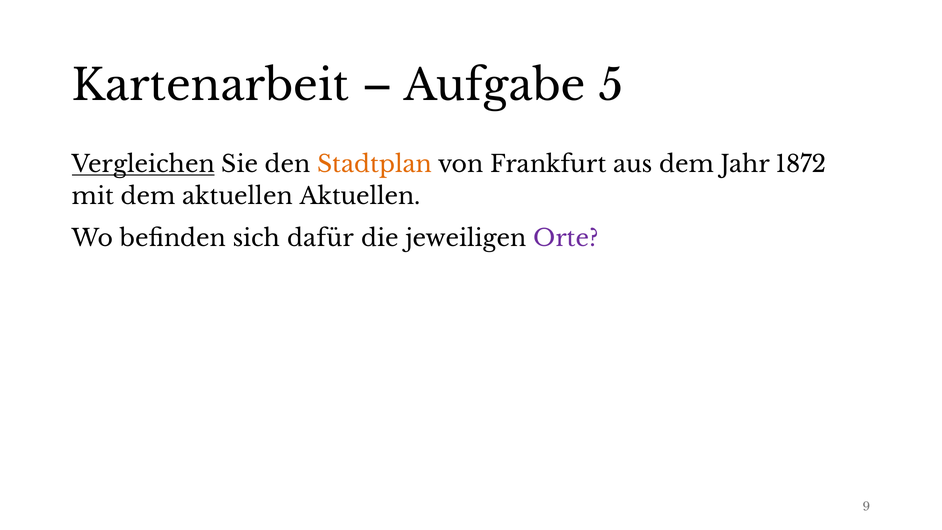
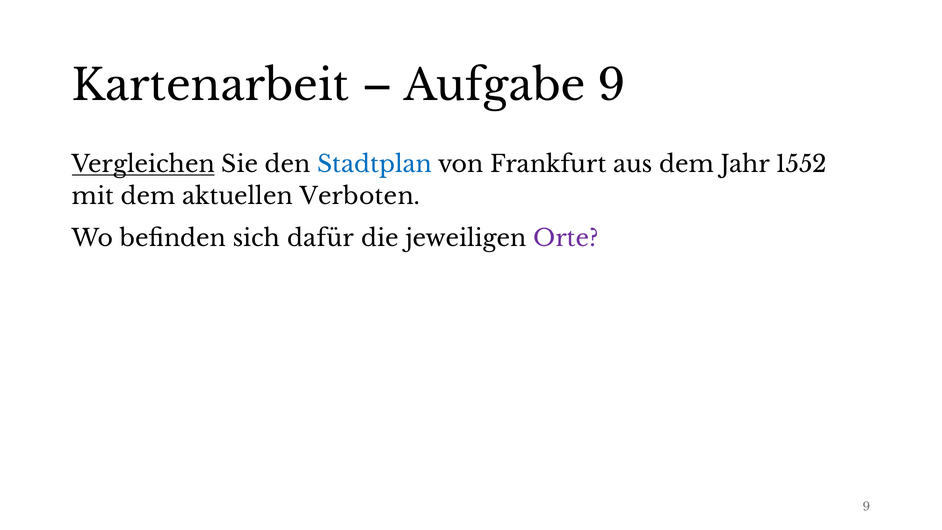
Aufgabe 5: 5 -> 9 (612, 86)
Stadtplan colour: orange -> blue (375, 164)
1872: 1872 -> 1552 (801, 164)
aktuellen Aktuellen: Aktuellen -> Verboten (360, 197)
